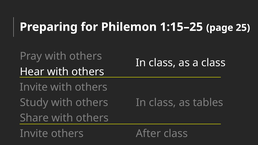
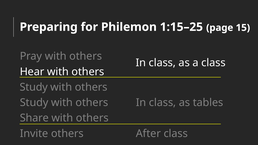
25: 25 -> 15 (243, 28)
Invite: Invite -> Study (34, 87)
